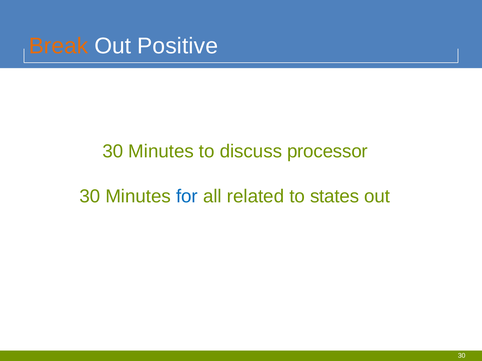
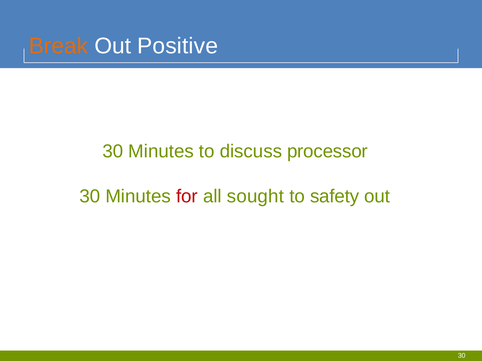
for colour: blue -> red (187, 197)
related: related -> sought (255, 197)
states: states -> safety (335, 197)
